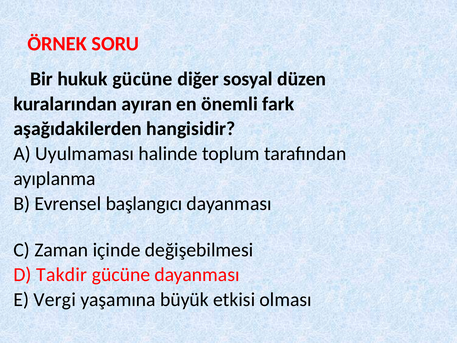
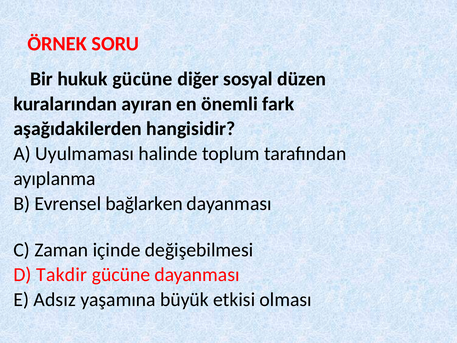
başlangıcı: başlangıcı -> bağlarken (144, 203)
Vergi: Vergi -> Adsız (55, 299)
